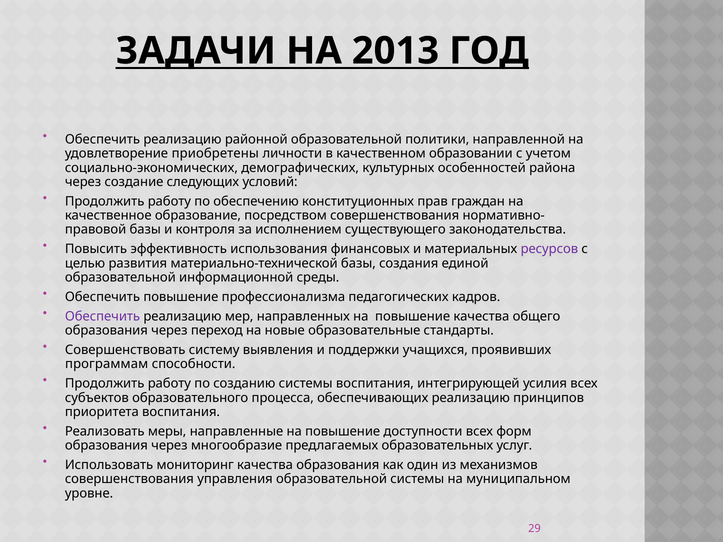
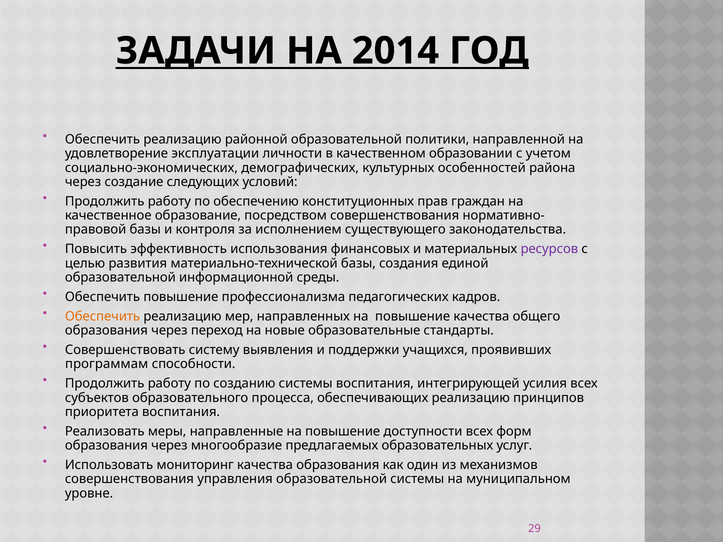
2013: 2013 -> 2014 (395, 51)
приобретены: приобретены -> эксплуатации (215, 154)
Обеспечить colour: purple -> orange (103, 317)
